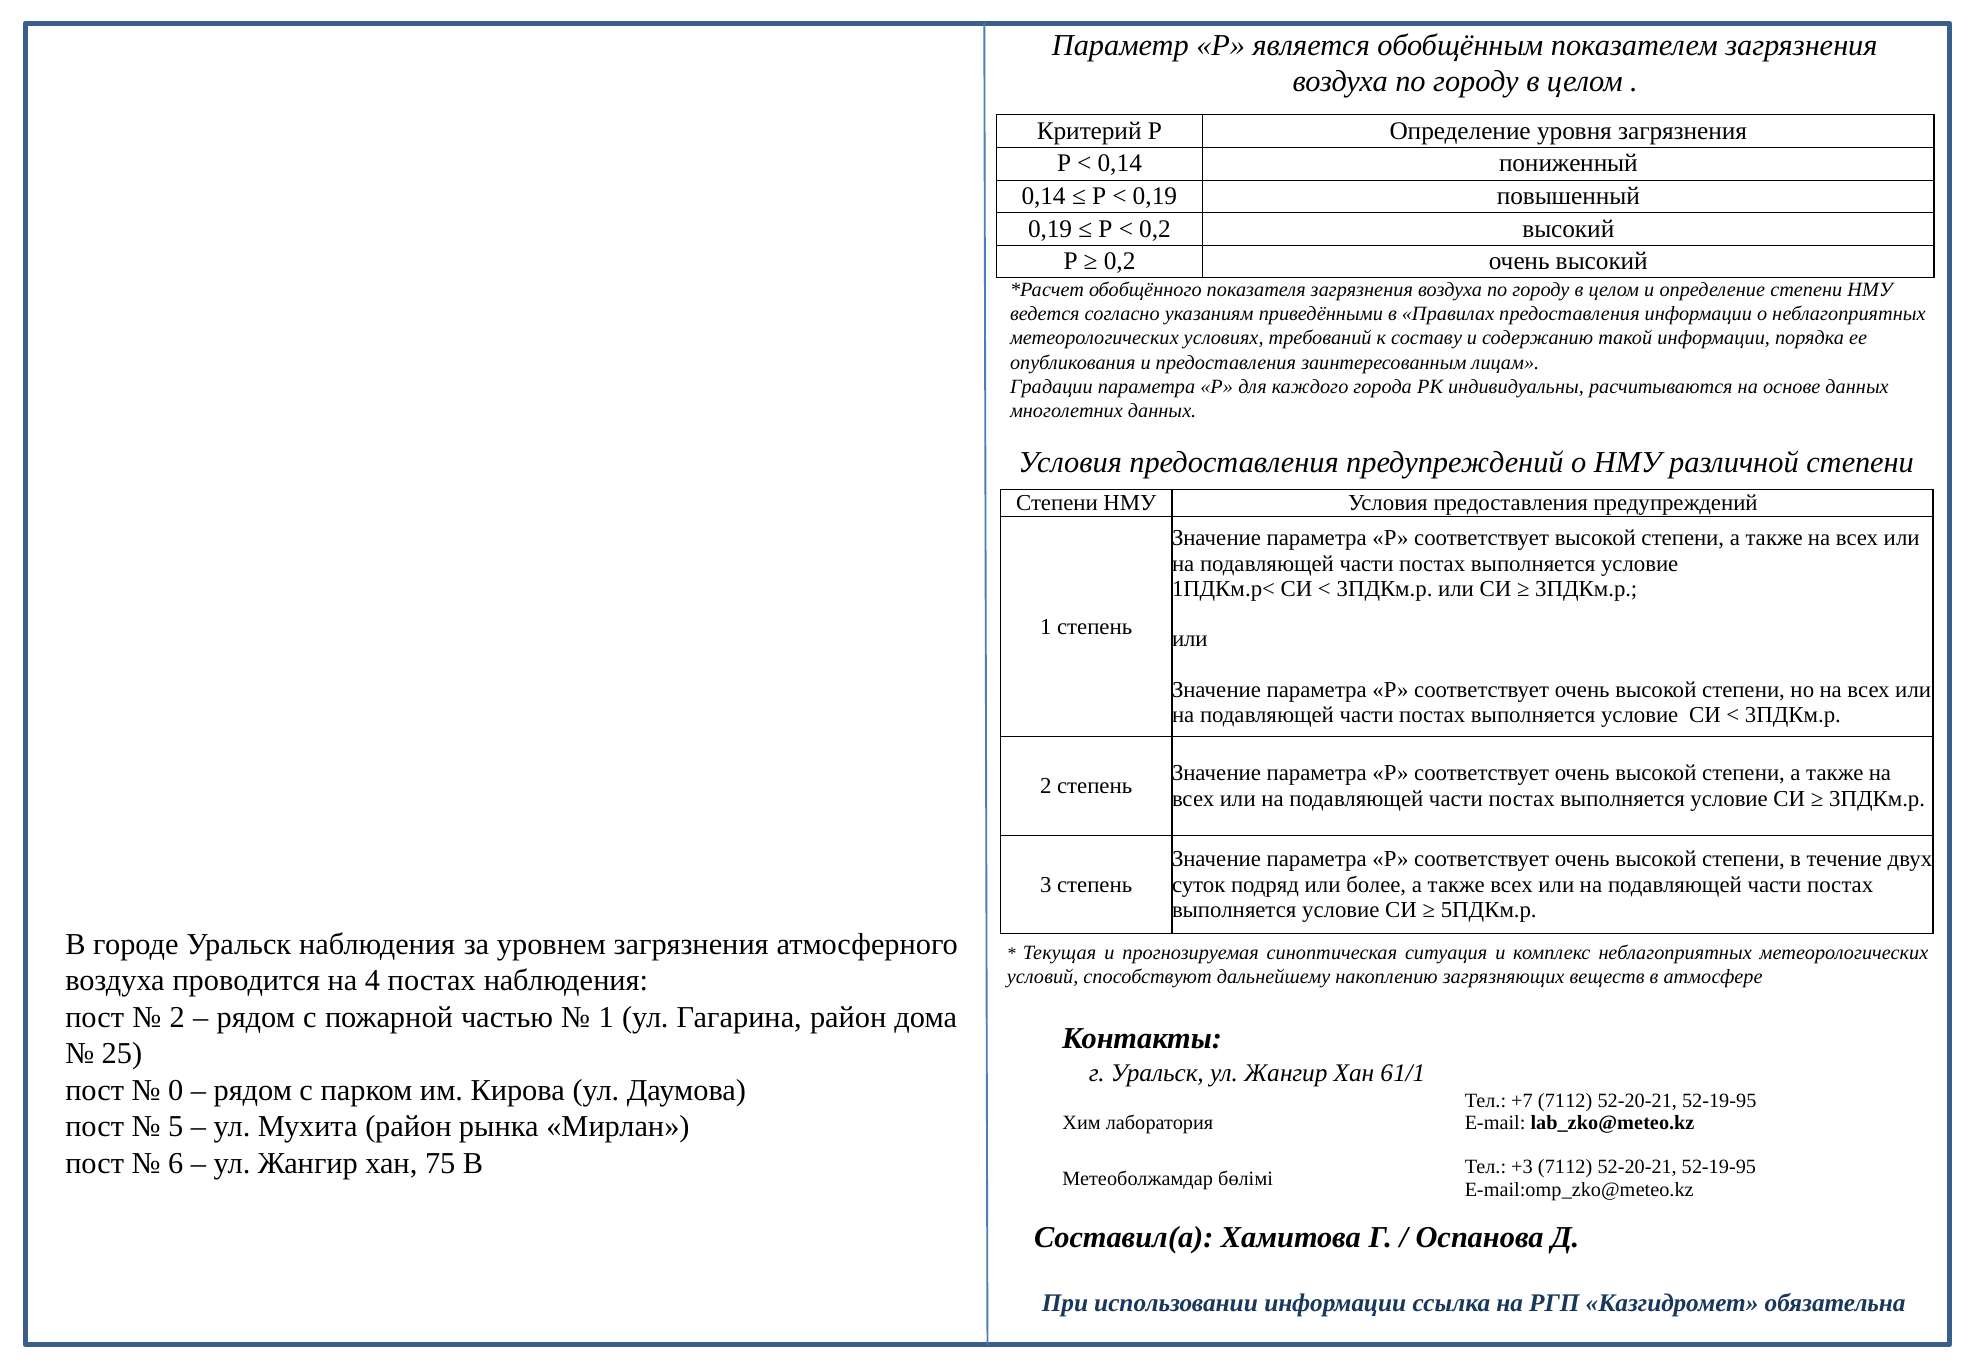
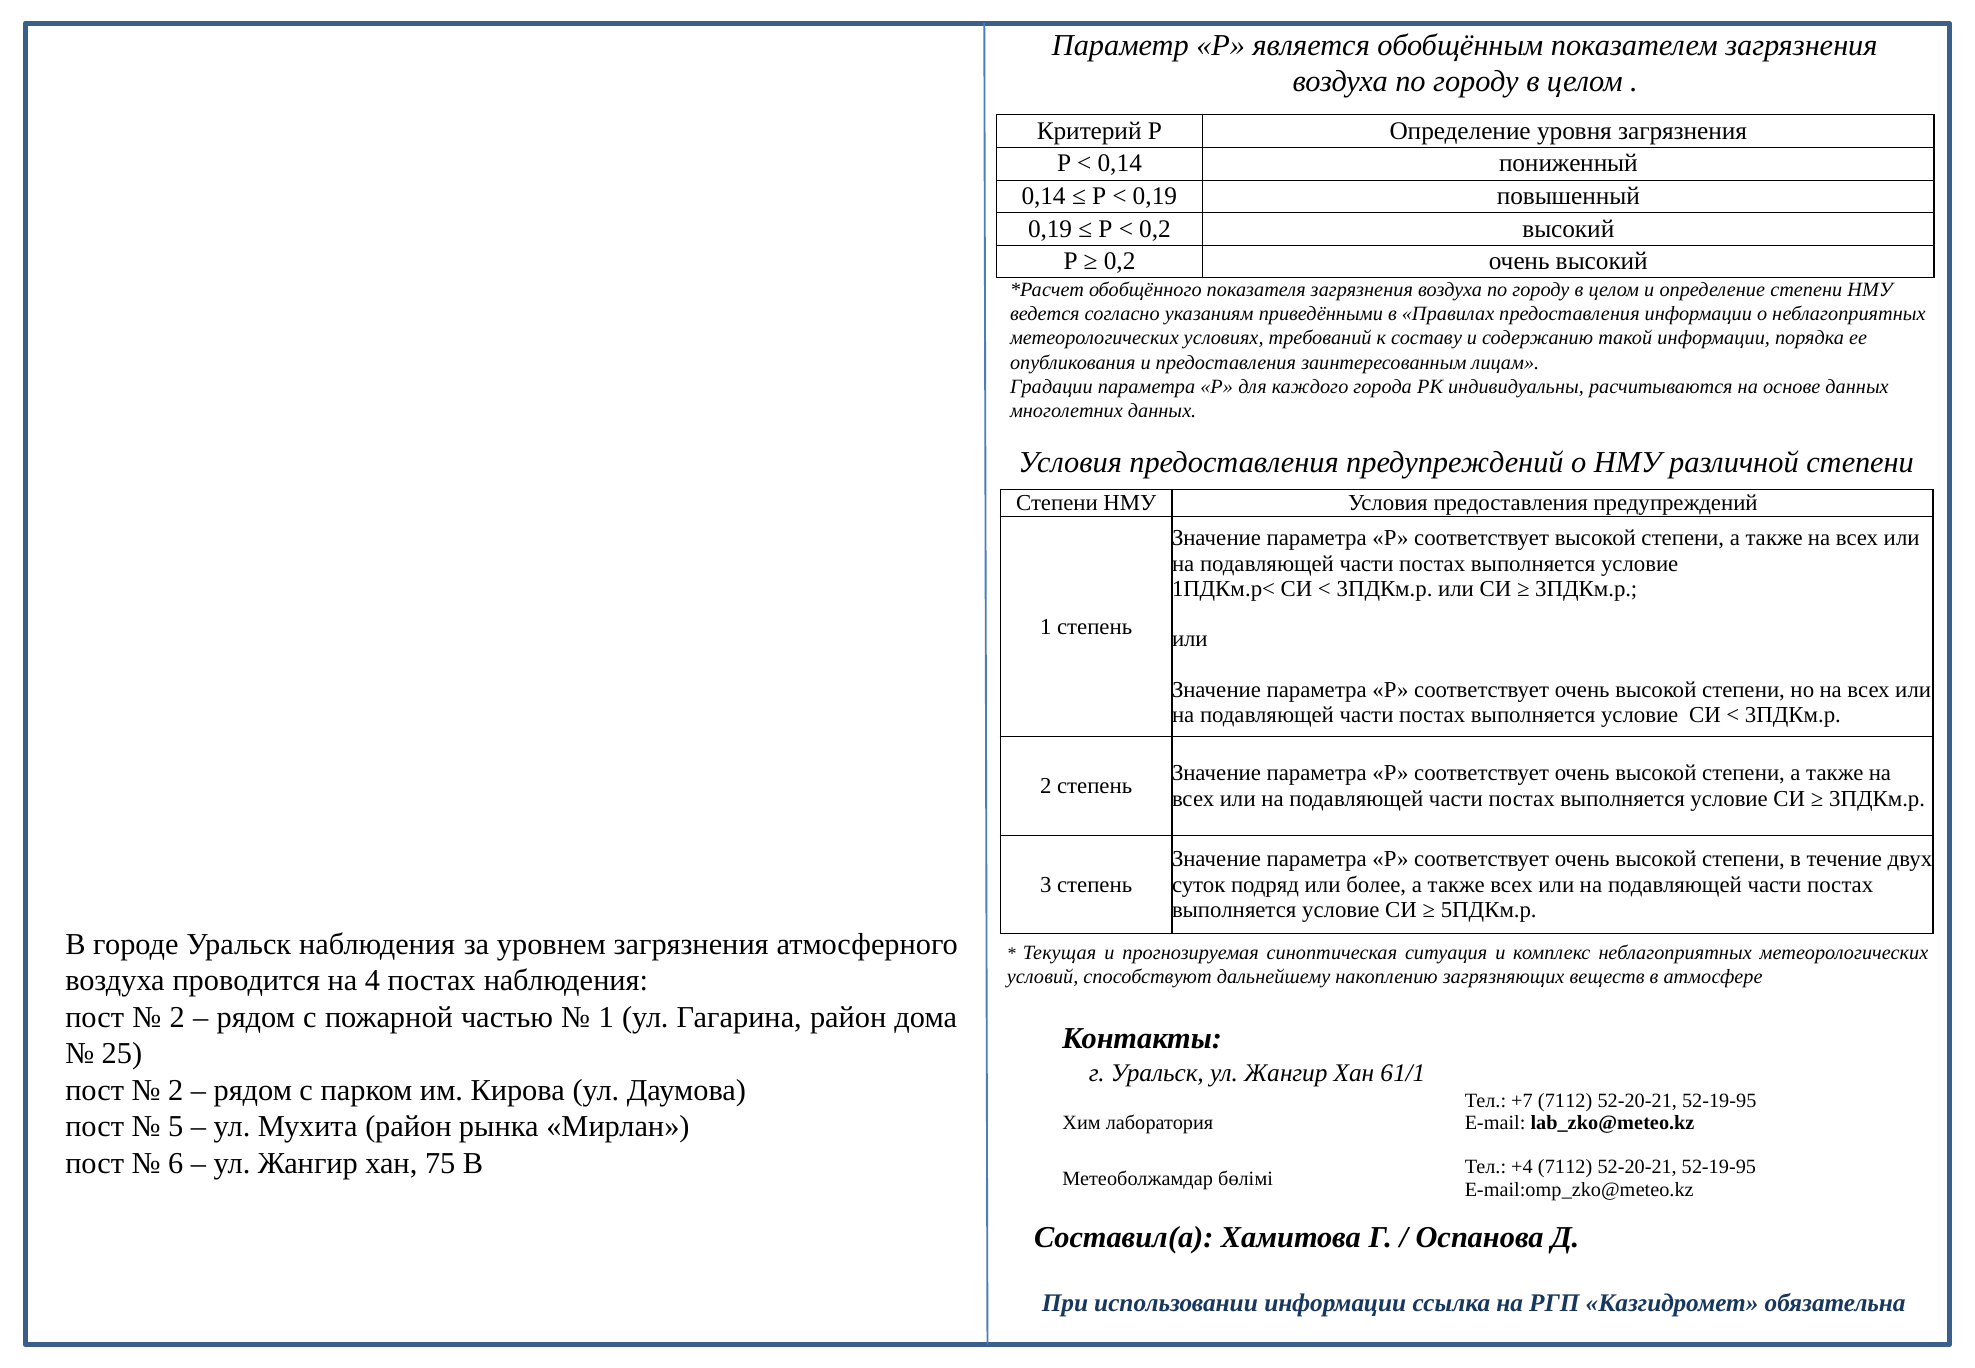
0: 0 -> 2 (176, 1090)
+3: +3 -> +4 (1522, 1167)
